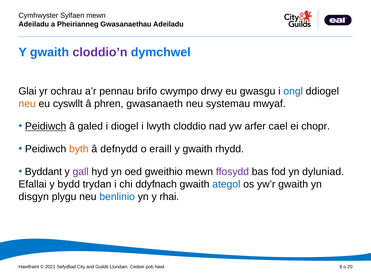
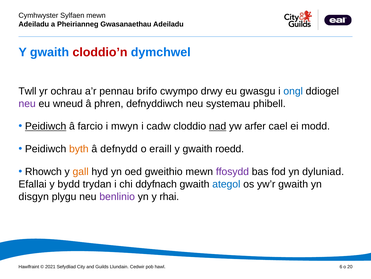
cloddio’n colour: purple -> red (100, 52)
Glai: Glai -> Twll (27, 91)
neu colour: orange -> purple (27, 103)
cyswllt: cyswllt -> wneud (68, 103)
gwasanaeth: gwasanaeth -> defnyddiwch (155, 103)
mwyaf: mwyaf -> phibell (269, 103)
galed: galed -> farcio (90, 126)
diogel: diogel -> mwyn (125, 126)
lwyth: lwyth -> cadw (159, 126)
nad underline: none -> present (218, 126)
chopr: chopr -> modd (316, 126)
rhydd: rhydd -> roedd (230, 149)
Byddant: Byddant -> Rhowch (43, 171)
gall colour: purple -> orange (81, 171)
benlinio colour: blue -> purple (117, 196)
